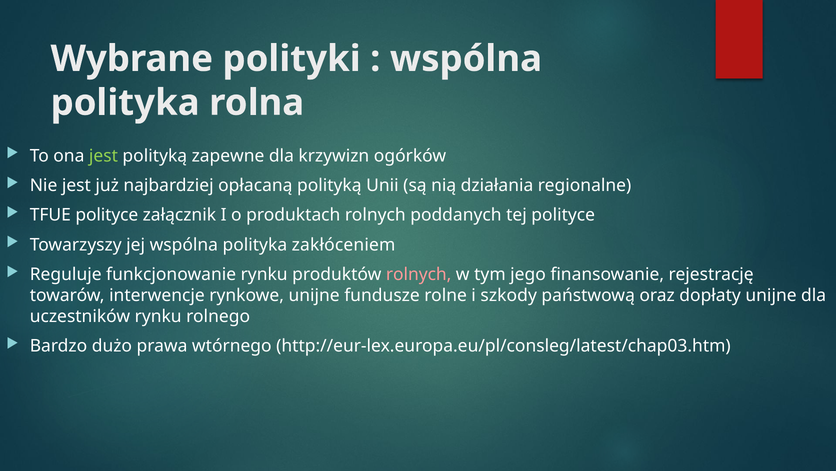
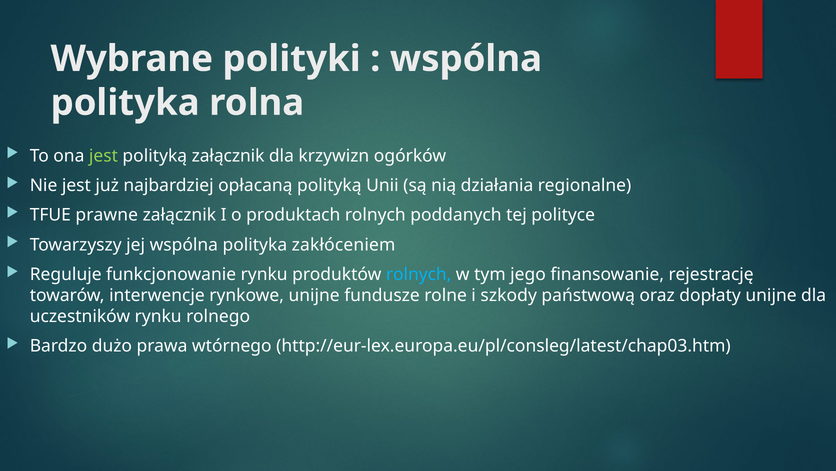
polityką zapewne: zapewne -> załącznik (228, 156)
TFUE polityce: polityce -> prawne (107, 215)
rolnych colour: pink -> light blue (419, 274)
